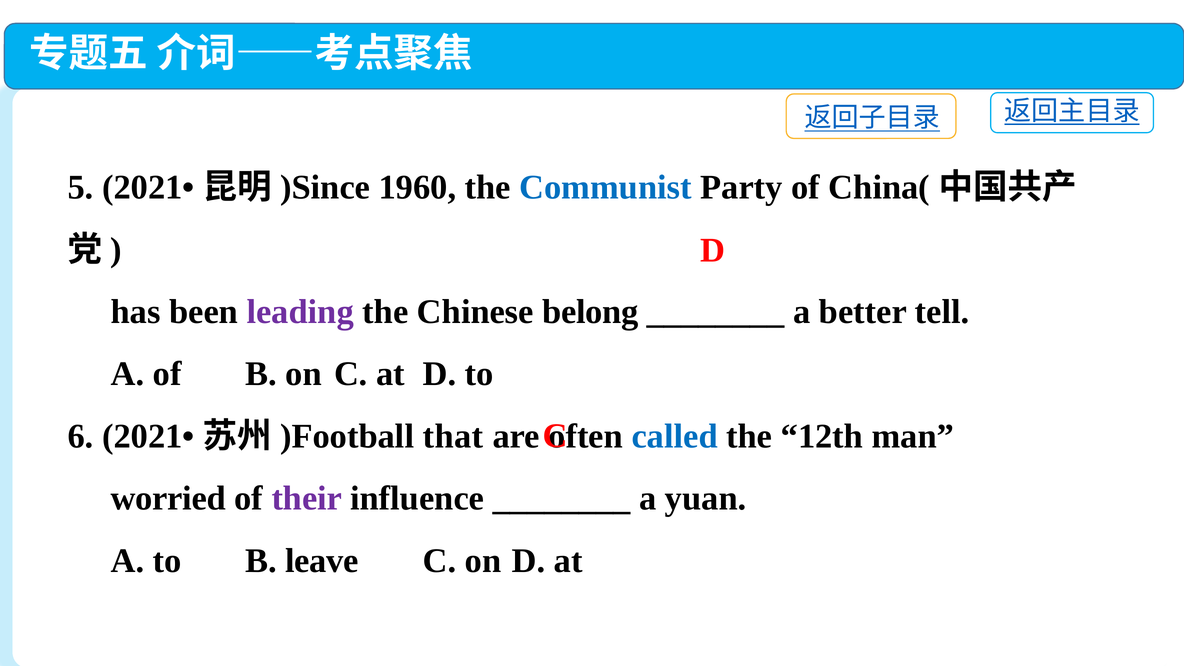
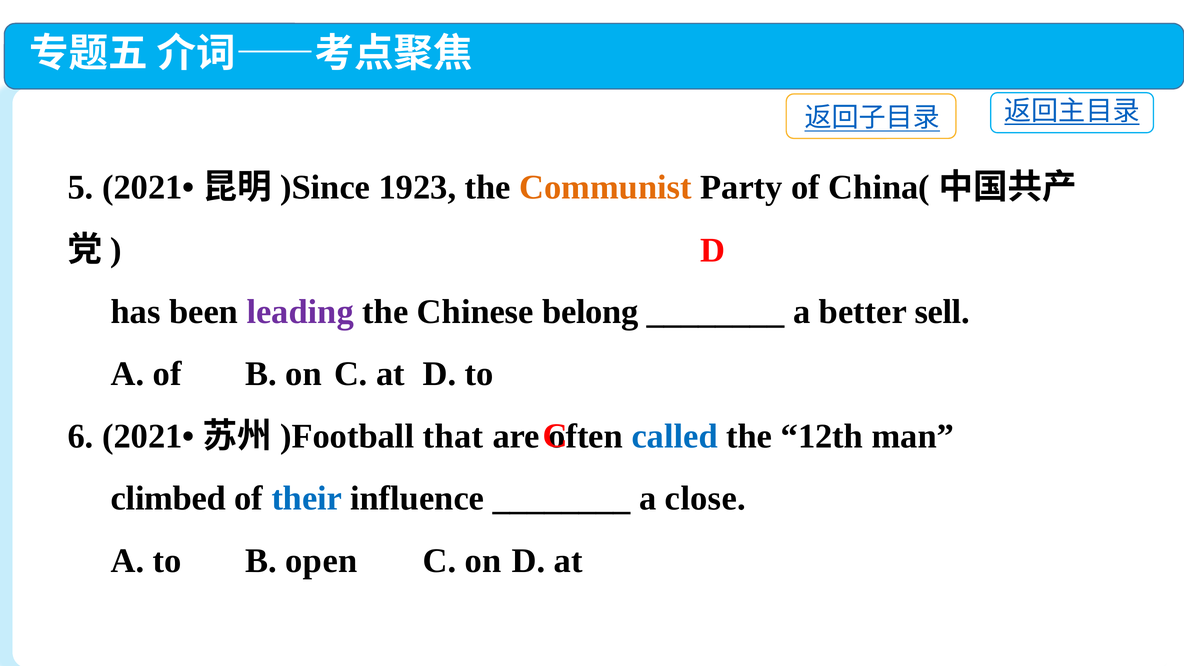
1960: 1960 -> 1923 (417, 187)
Communist colour: blue -> orange (606, 187)
tell: tell -> sell (942, 312)
worried: worried -> climbed (168, 498)
their colour: purple -> blue (307, 498)
yuan: yuan -> close (705, 498)
leave: leave -> open (321, 561)
